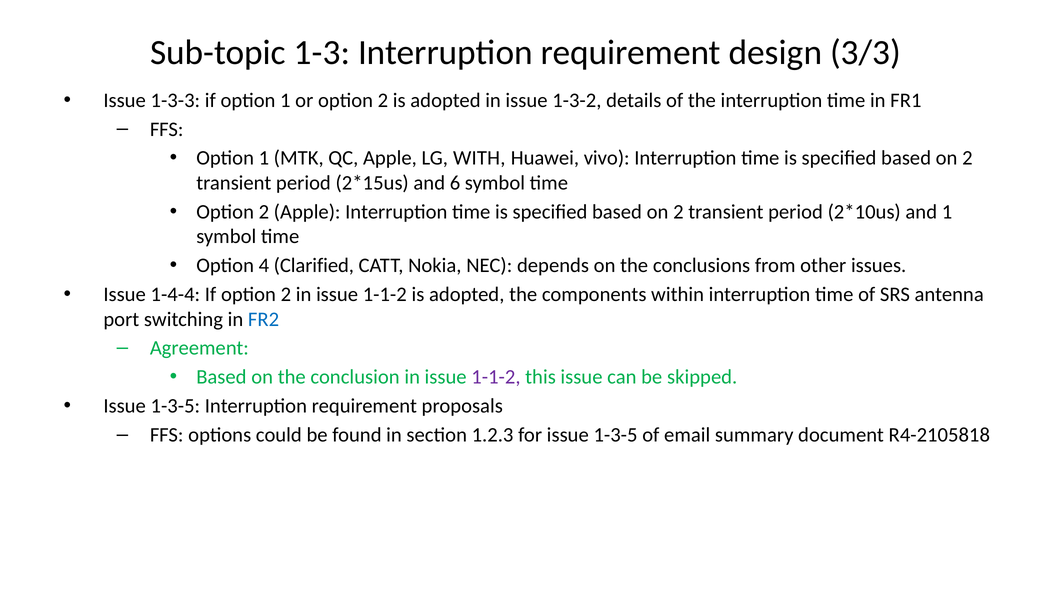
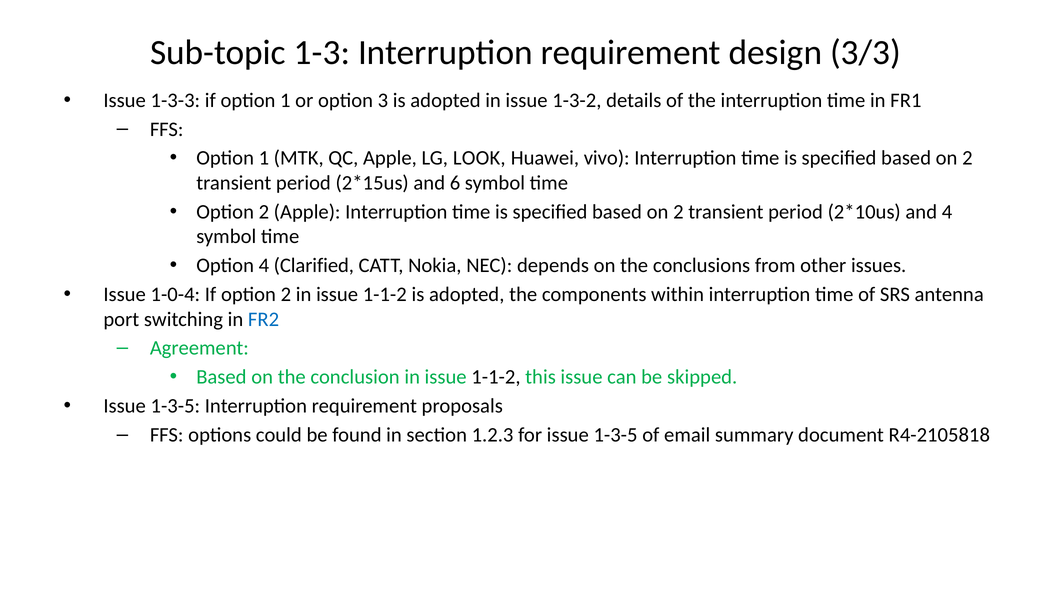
or option 2: 2 -> 3 (383, 100)
WITH: WITH -> LOOK (479, 158)
and 1: 1 -> 4 (947, 212)
1-4-4: 1-4-4 -> 1-0-4 (175, 294)
1-1-2 colour: purple -> black (496, 377)
